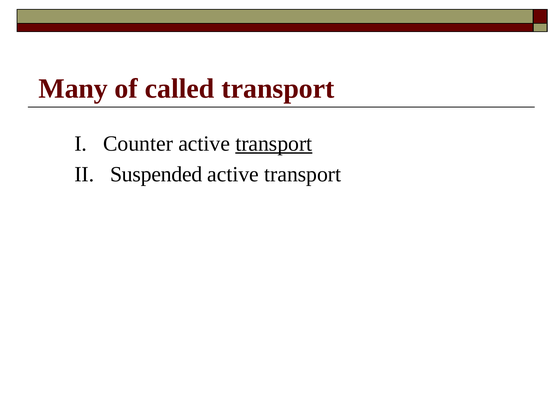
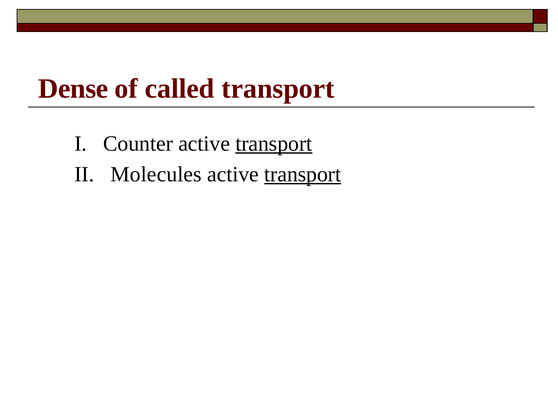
Many: Many -> Dense (73, 88)
Suspended: Suspended -> Molecules (156, 174)
transport underline: none -> present (303, 174)
